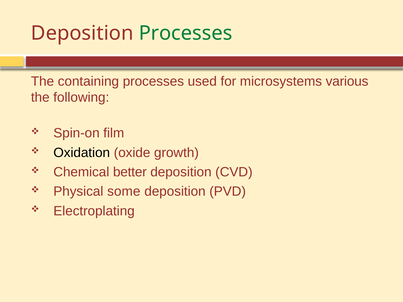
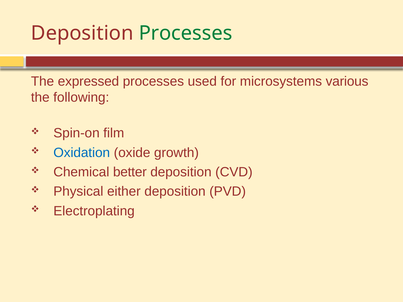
containing: containing -> expressed (88, 82)
Oxidation colour: black -> blue (82, 153)
some: some -> either (124, 192)
